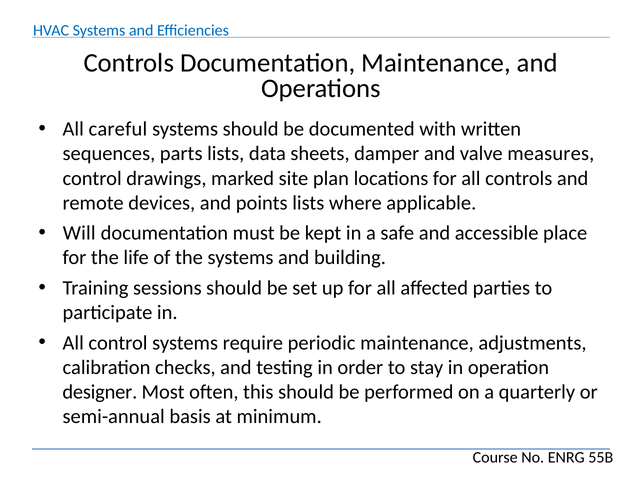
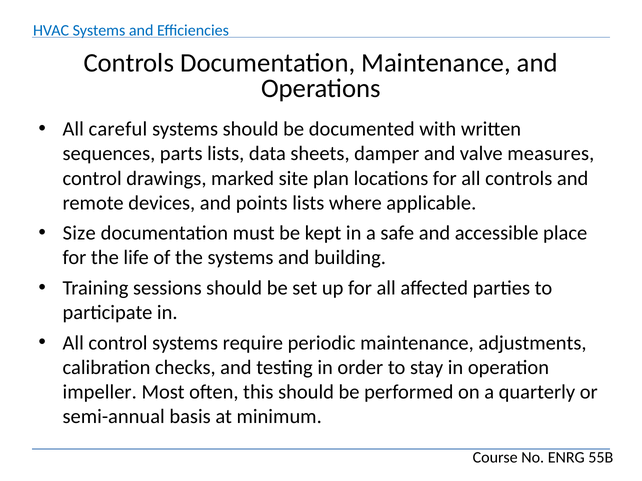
Will: Will -> Size (79, 233)
designer: designer -> impeller (100, 392)
